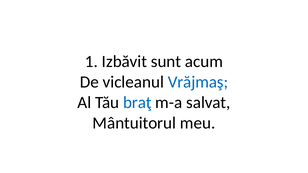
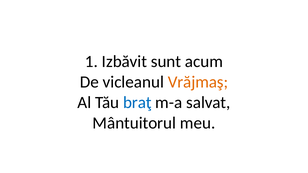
Vrăjmaş colour: blue -> orange (198, 82)
